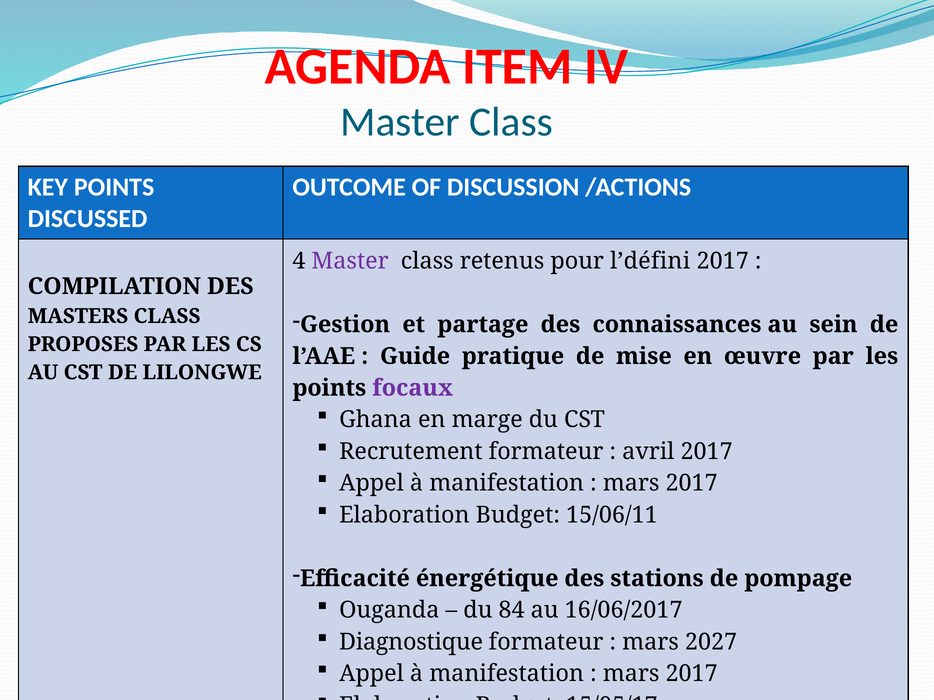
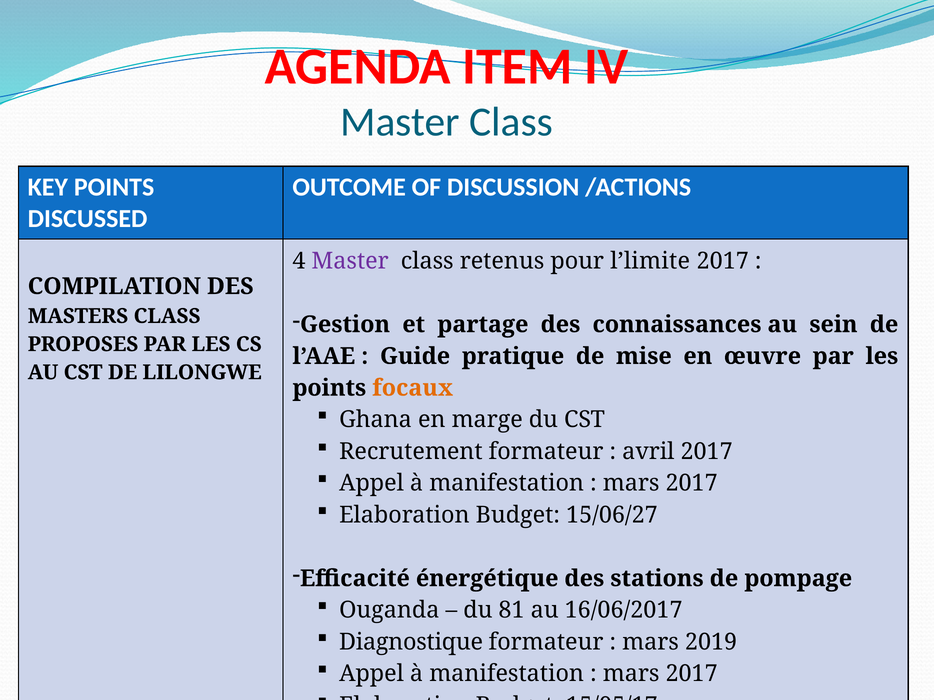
l’défini: l’défini -> l’limite (650, 261)
focaux colour: purple -> orange (413, 388)
15/06/11: 15/06/11 -> 15/06/27 (612, 515)
84: 84 -> 81 (512, 611)
2027: 2027 -> 2019 (711, 642)
